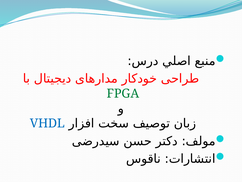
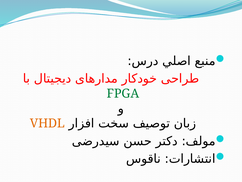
VHDL colour: blue -> orange (47, 123)
